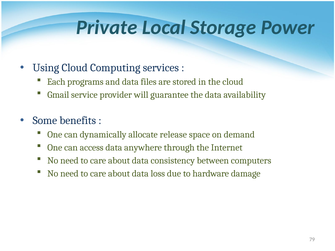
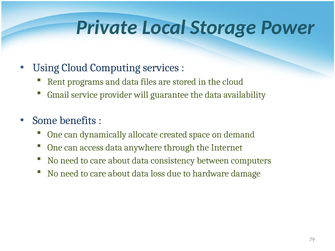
Each: Each -> Rent (56, 82)
release: release -> created (173, 135)
